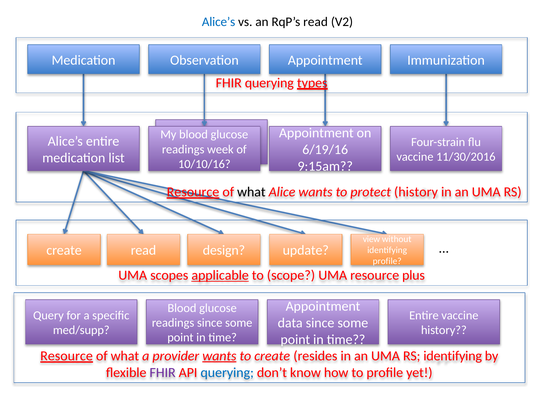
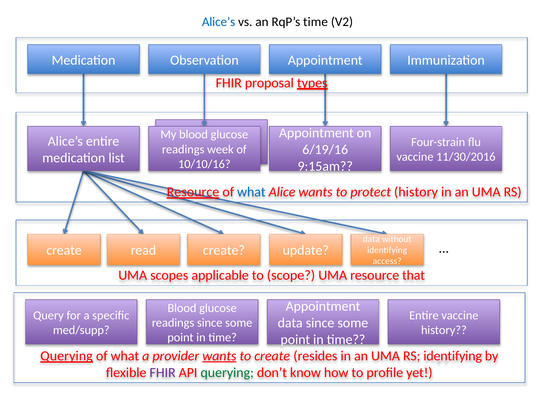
RqP’s read: read -> time (316, 22)
FHIR querying: querying -> proposal (269, 83)
what colour: black -> blue (251, 192)
view: view -> data (371, 239)
read design: design -> create (224, 251)
profile: profile -> access (387, 261)
applicable underline: present -> none (220, 276)
plus: plus -> that (414, 276)
Resource: Resource -> Querying (67, 356)
querying colour: blue -> green (227, 373)
